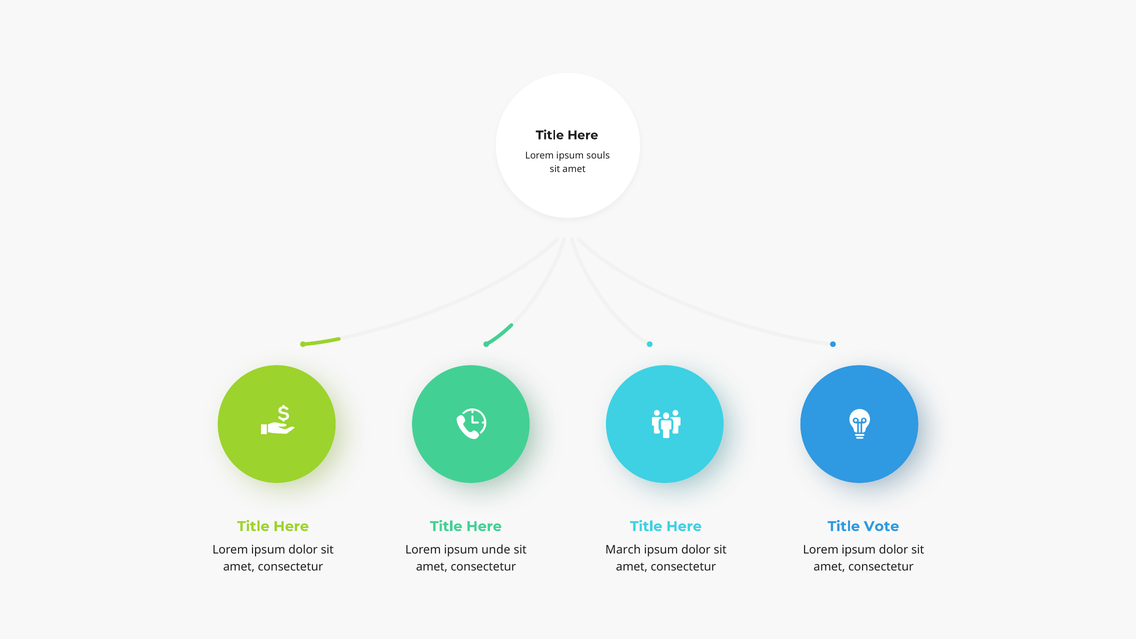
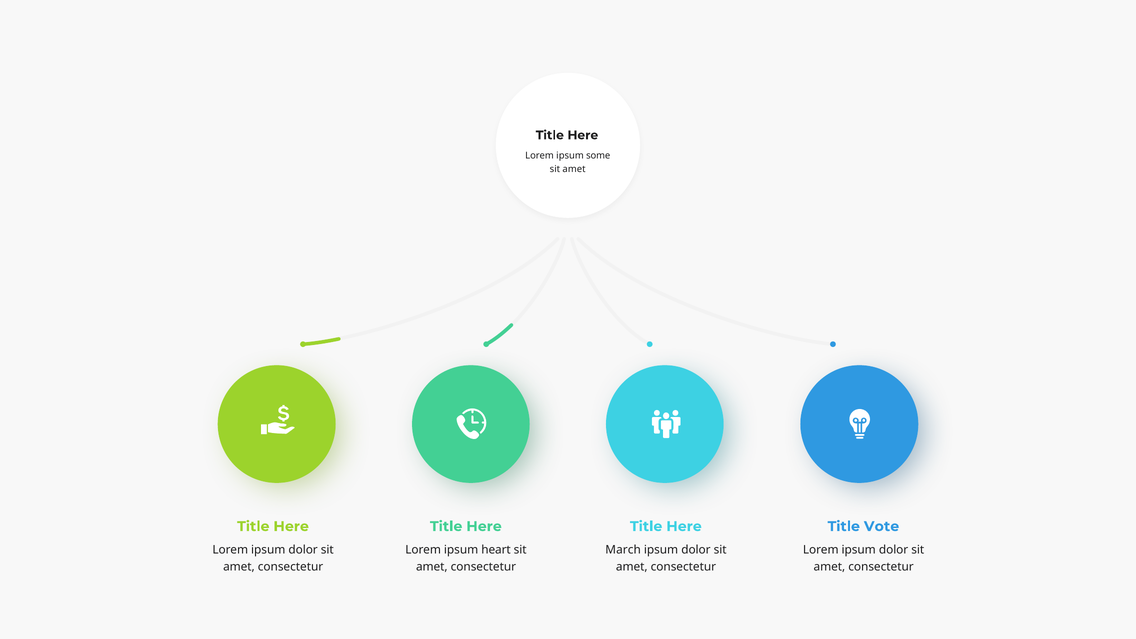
souls: souls -> some (598, 156)
unde: unde -> heart (496, 550)
